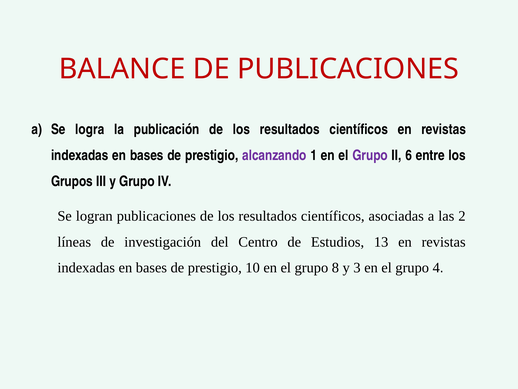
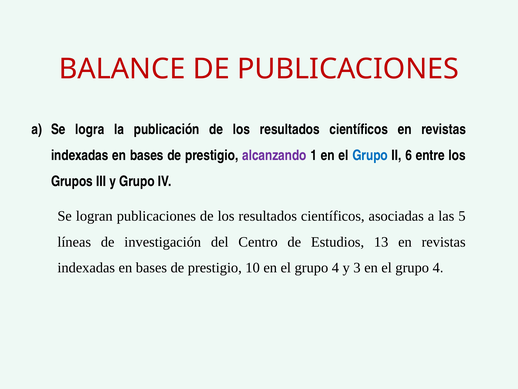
Grupo colour: purple -> blue (370, 155)
2: 2 -> 5 (462, 216)
8: 8 -> 4 (335, 268)
